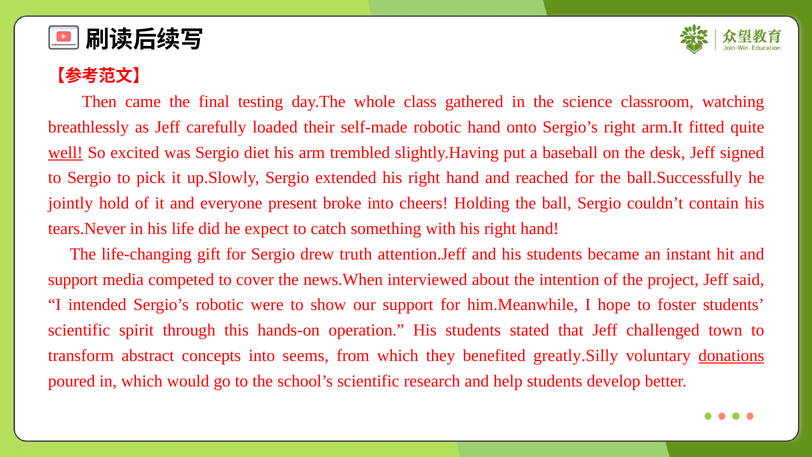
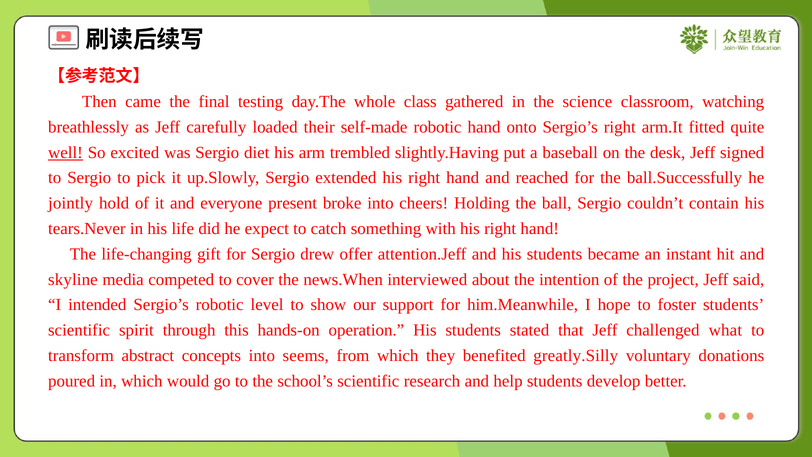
truth: truth -> offer (356, 254)
support: support -> skyline (73, 279)
were: were -> level (267, 305)
town: town -> what (725, 330)
donations underline: present -> none (731, 355)
